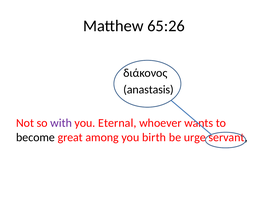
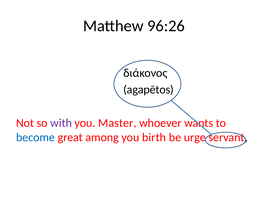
65:26: 65:26 -> 96:26 (166, 26)
anastasis: anastasis -> agapētos (149, 90)
Eternal: Eternal -> Master (117, 123)
become colour: black -> blue (35, 137)
